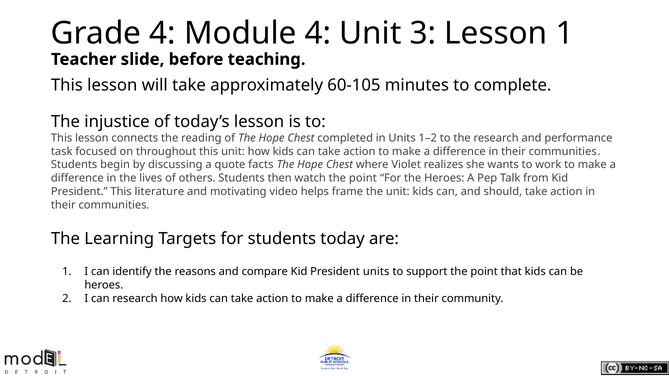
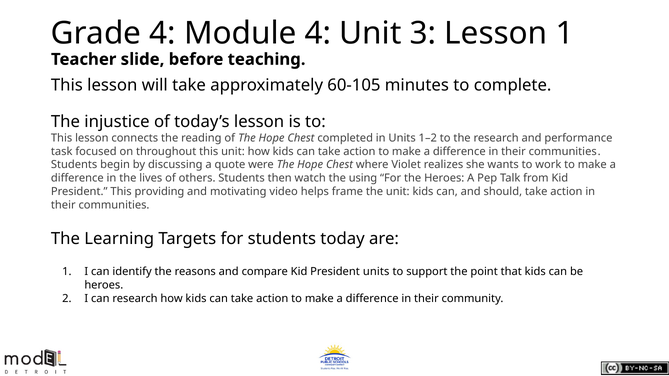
facts: facts -> were (261, 165)
watch the point: point -> using (363, 178)
literature: literature -> providing (159, 192)
